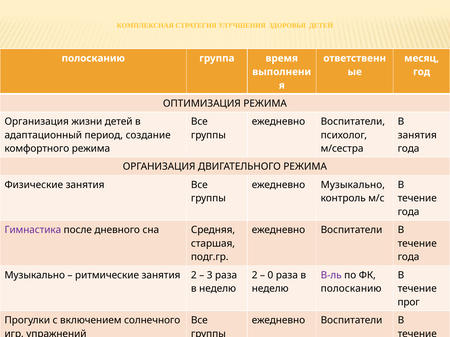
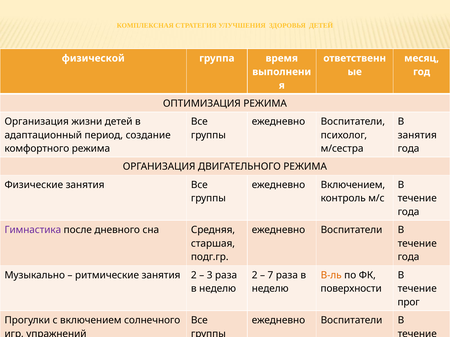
полосканию: полосканию -> физической (93, 58)
ежедневно Музыкально: Музыкально -> Включением (353, 185)
0: 0 -> 7 (270, 275)
В-ль colour: purple -> orange (331, 275)
полосканию: полосканию -> поверхности (351, 289)
